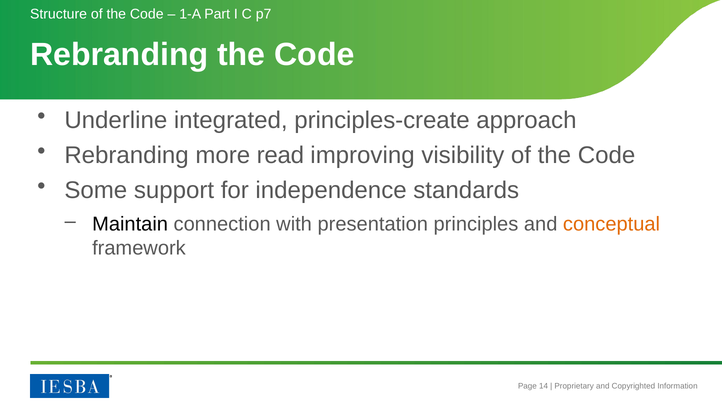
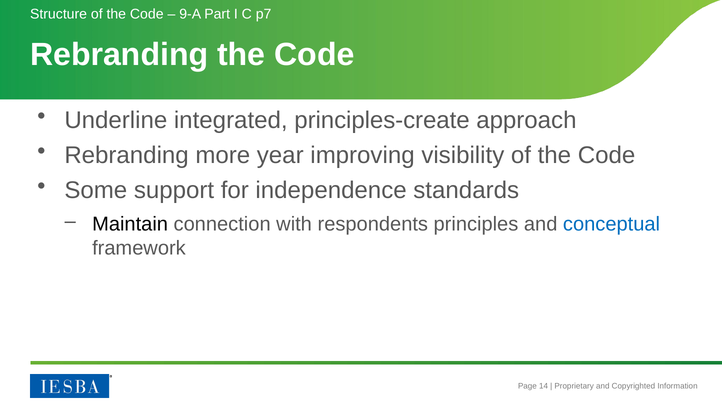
1-A: 1-A -> 9-A (190, 14)
read: read -> year (280, 155)
presentation: presentation -> respondents (373, 224)
conceptual colour: orange -> blue (612, 224)
